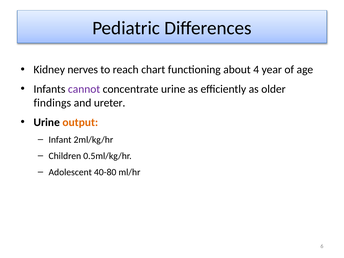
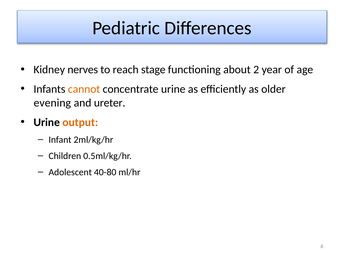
chart: chart -> stage (153, 70)
4: 4 -> 2 (256, 70)
cannot colour: purple -> orange (84, 89)
findings: findings -> evening (52, 103)
